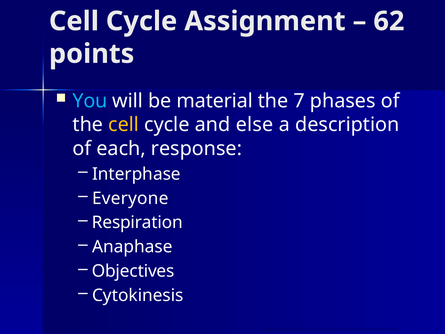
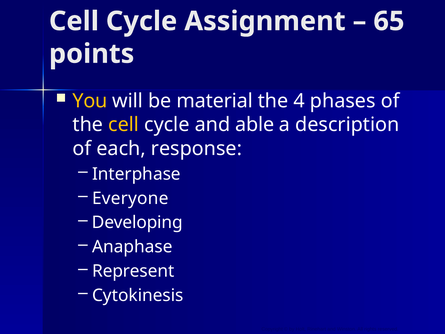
62: 62 -> 65 (389, 21)
You colour: light blue -> yellow (90, 101)
7: 7 -> 4 (299, 101)
else: else -> able (255, 125)
Respiration: Respiration -> Developing (137, 222)
Objectives: Objectives -> Represent (133, 271)
